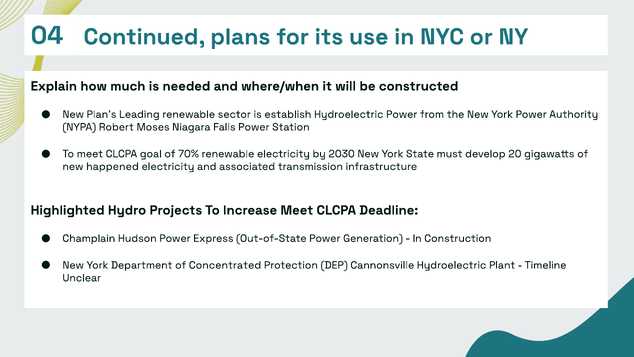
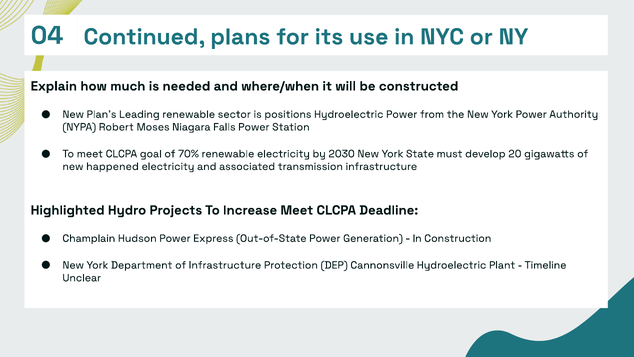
establish: establish -> positions (288, 114)
of Concentrated: Concentrated -> Infrastructure (225, 265)
